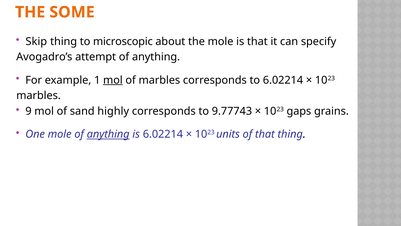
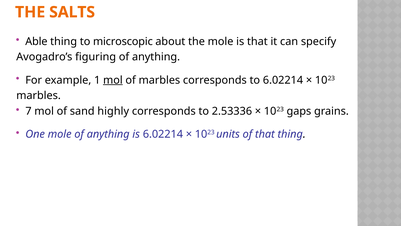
SOME: SOME -> SALTS (72, 12)
Skip: Skip -> Able (36, 41)
attempt: attempt -> figuring (96, 57)
9: 9 -> 7 (28, 111)
9.77743: 9.77743 -> 2.53336 (232, 111)
anything underline: present -> none (108, 134)
